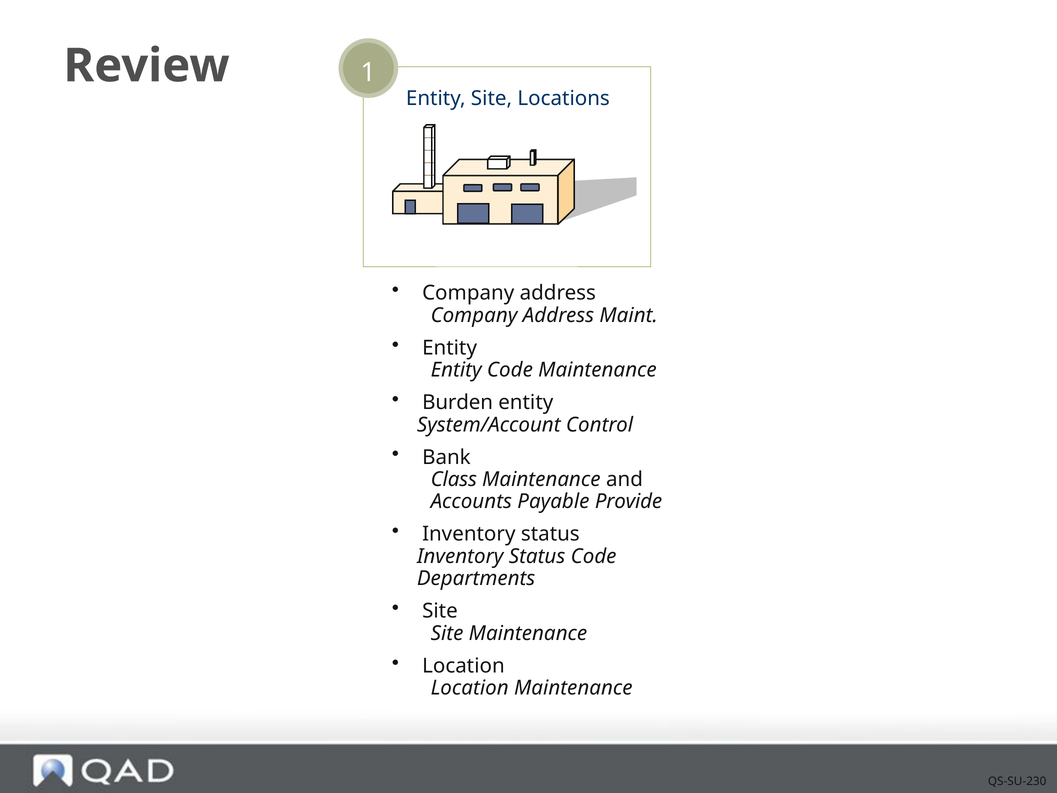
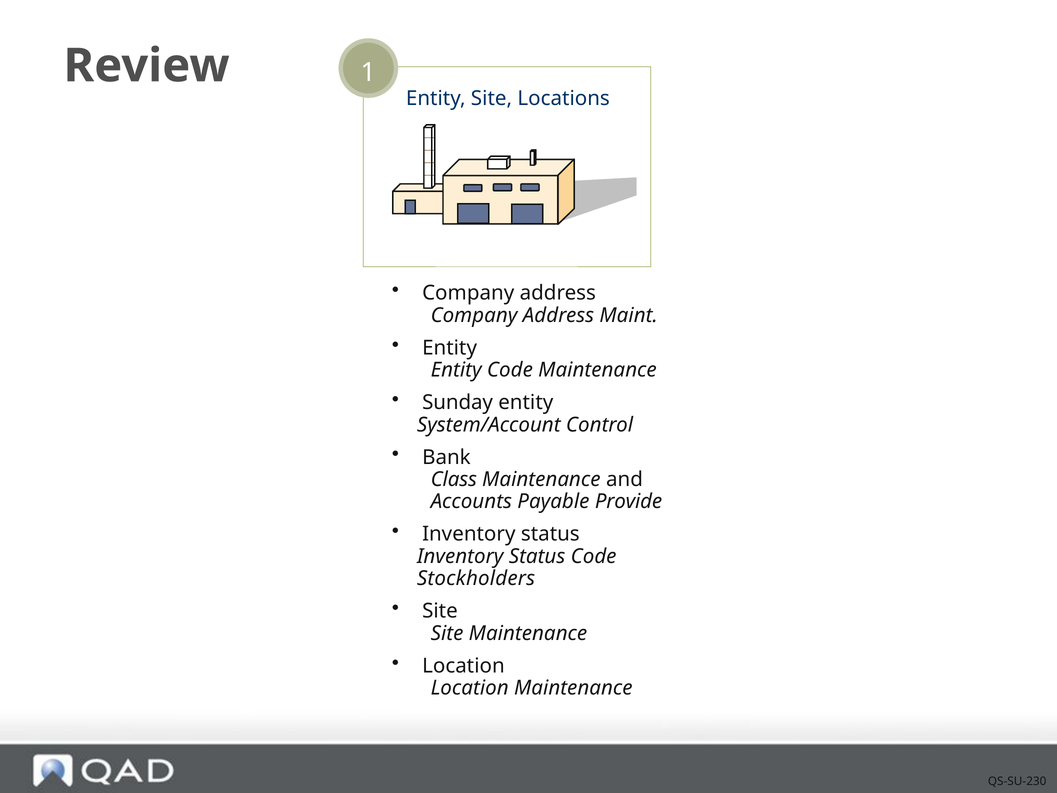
Burden: Burden -> Sunday (458, 402)
Departments: Departments -> Stockholders (476, 578)
